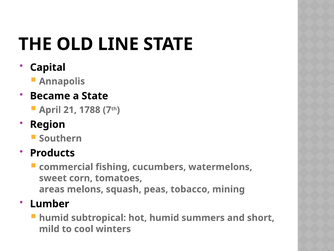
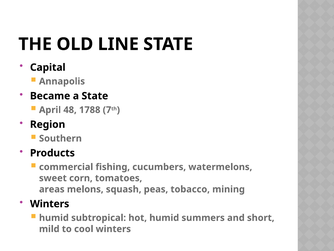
21: 21 -> 48 (70, 110)
Lumber: Lumber -> Winters (50, 203)
